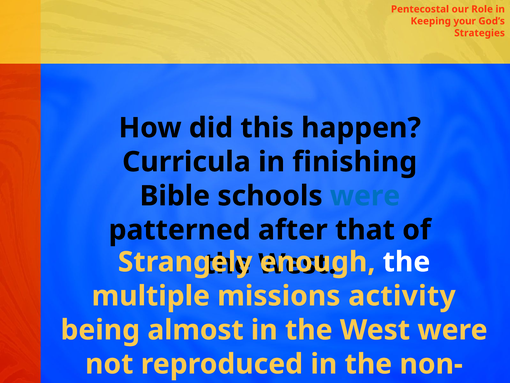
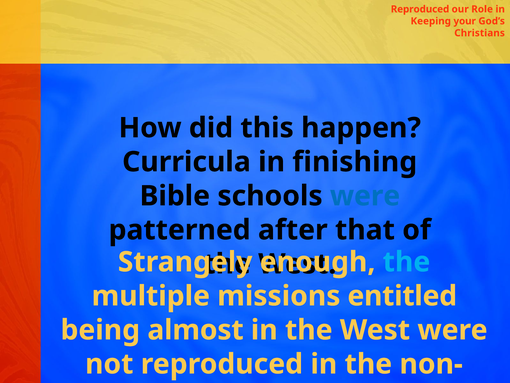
Pentecostal: Pentecostal -> Reproduced (420, 9)
Strategies: Strategies -> Christians (480, 33)
the colour: white -> light blue (406, 262)
activity: activity -> entitled (402, 296)
